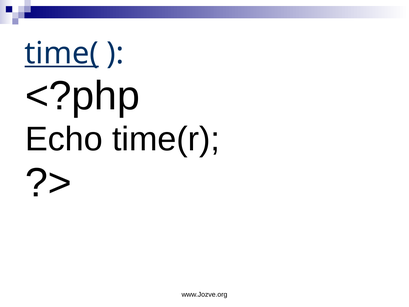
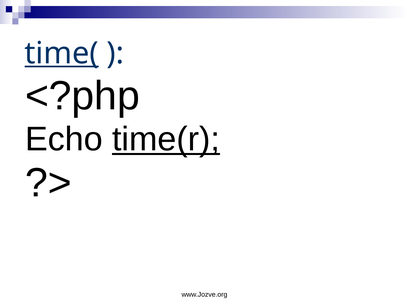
time(r underline: none -> present (166, 139)
